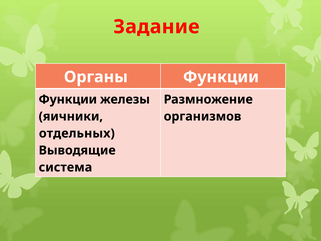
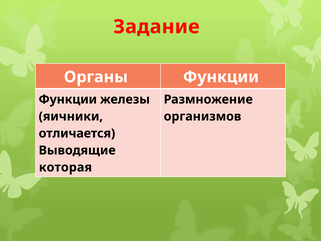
отдельных: отдельных -> отличается (77, 133)
система: система -> которая (65, 167)
